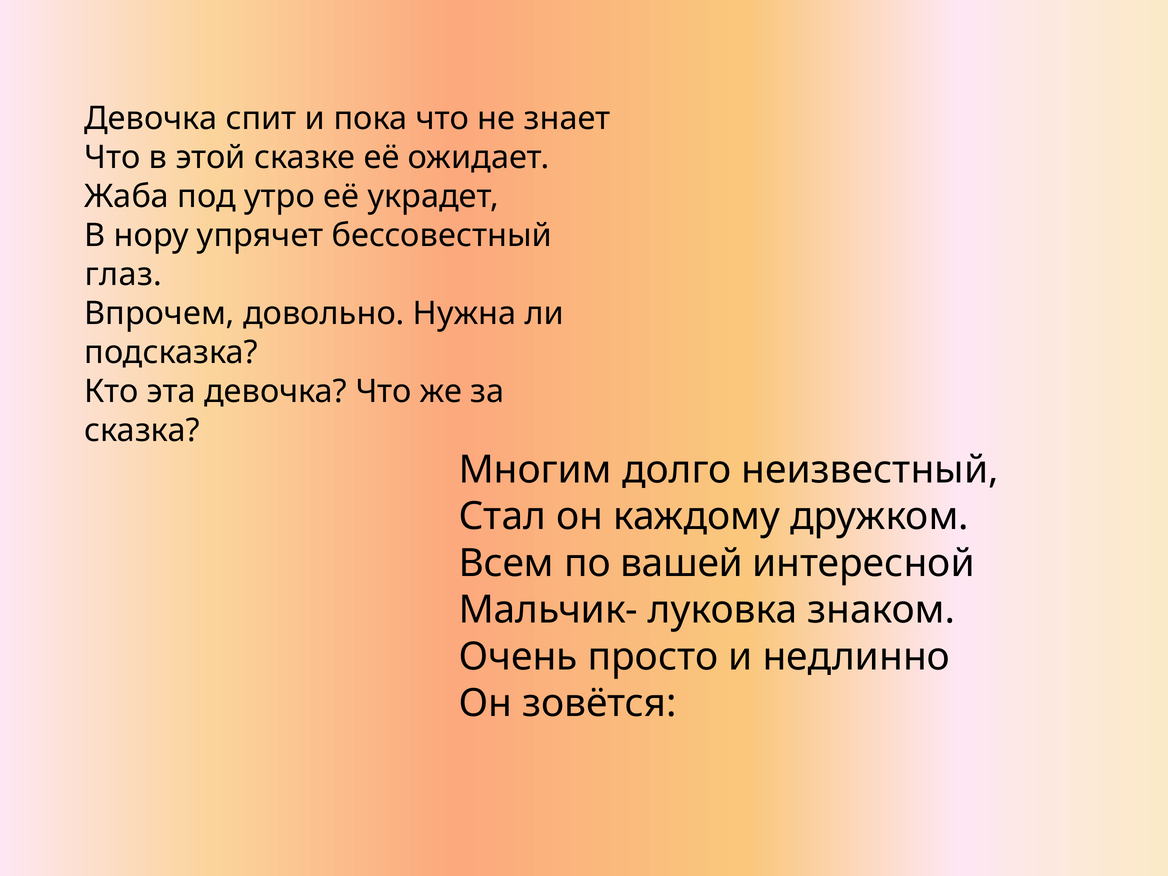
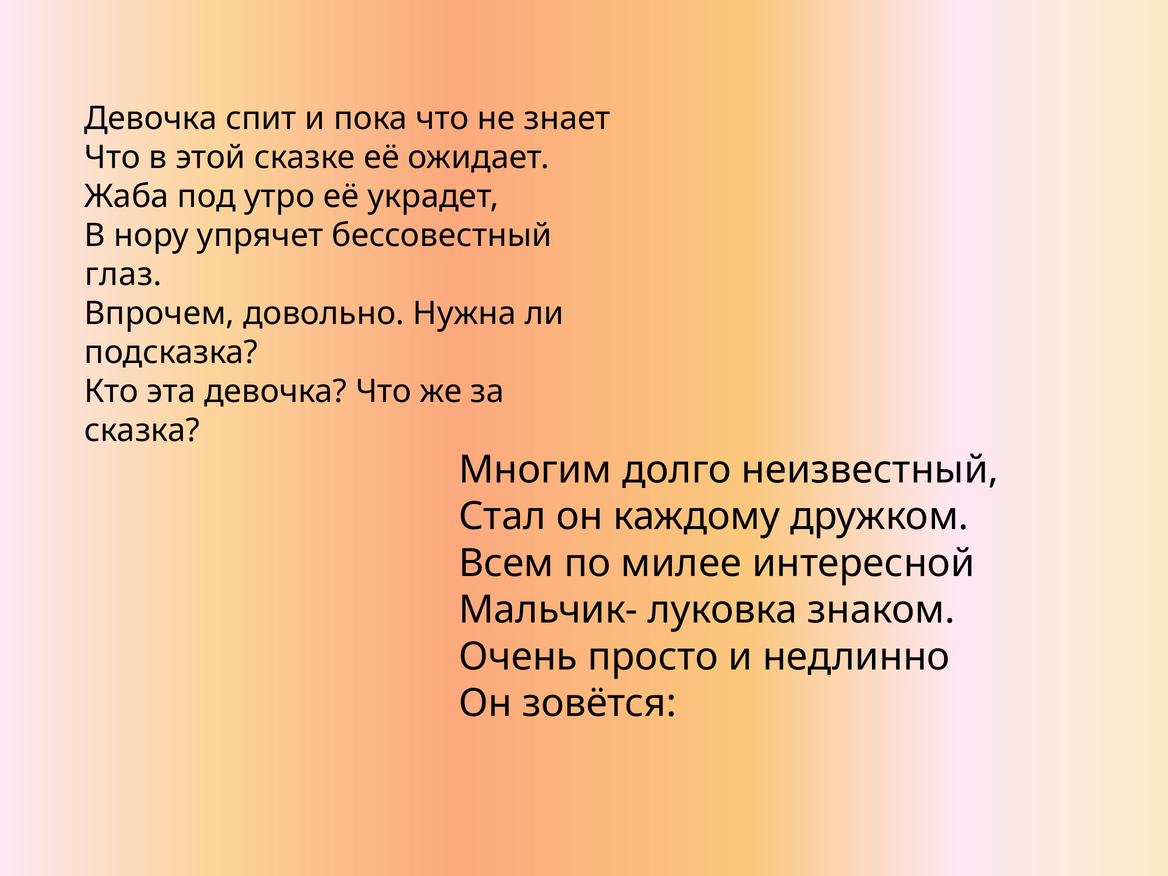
вашей: вашей -> милее (681, 563)
